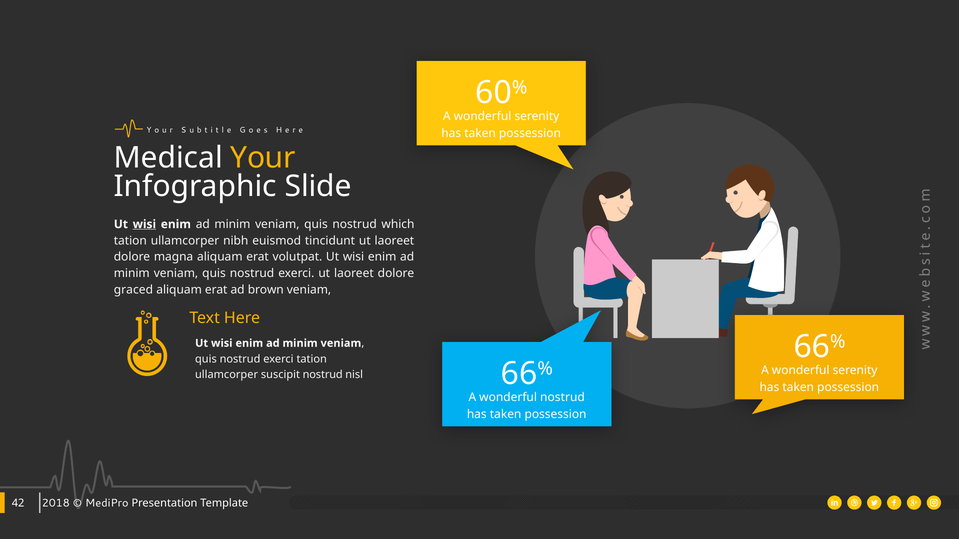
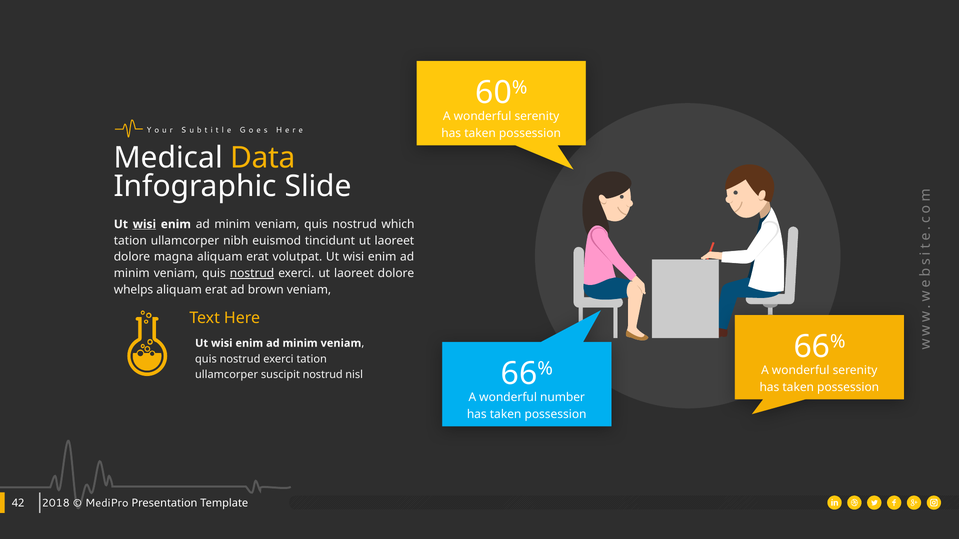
Your: Your -> Data (263, 158)
nostrud underline: none -> present (252, 274)
graced: graced -> whelps (133, 290)
wonderful nostrud: nostrud -> number (563, 398)
